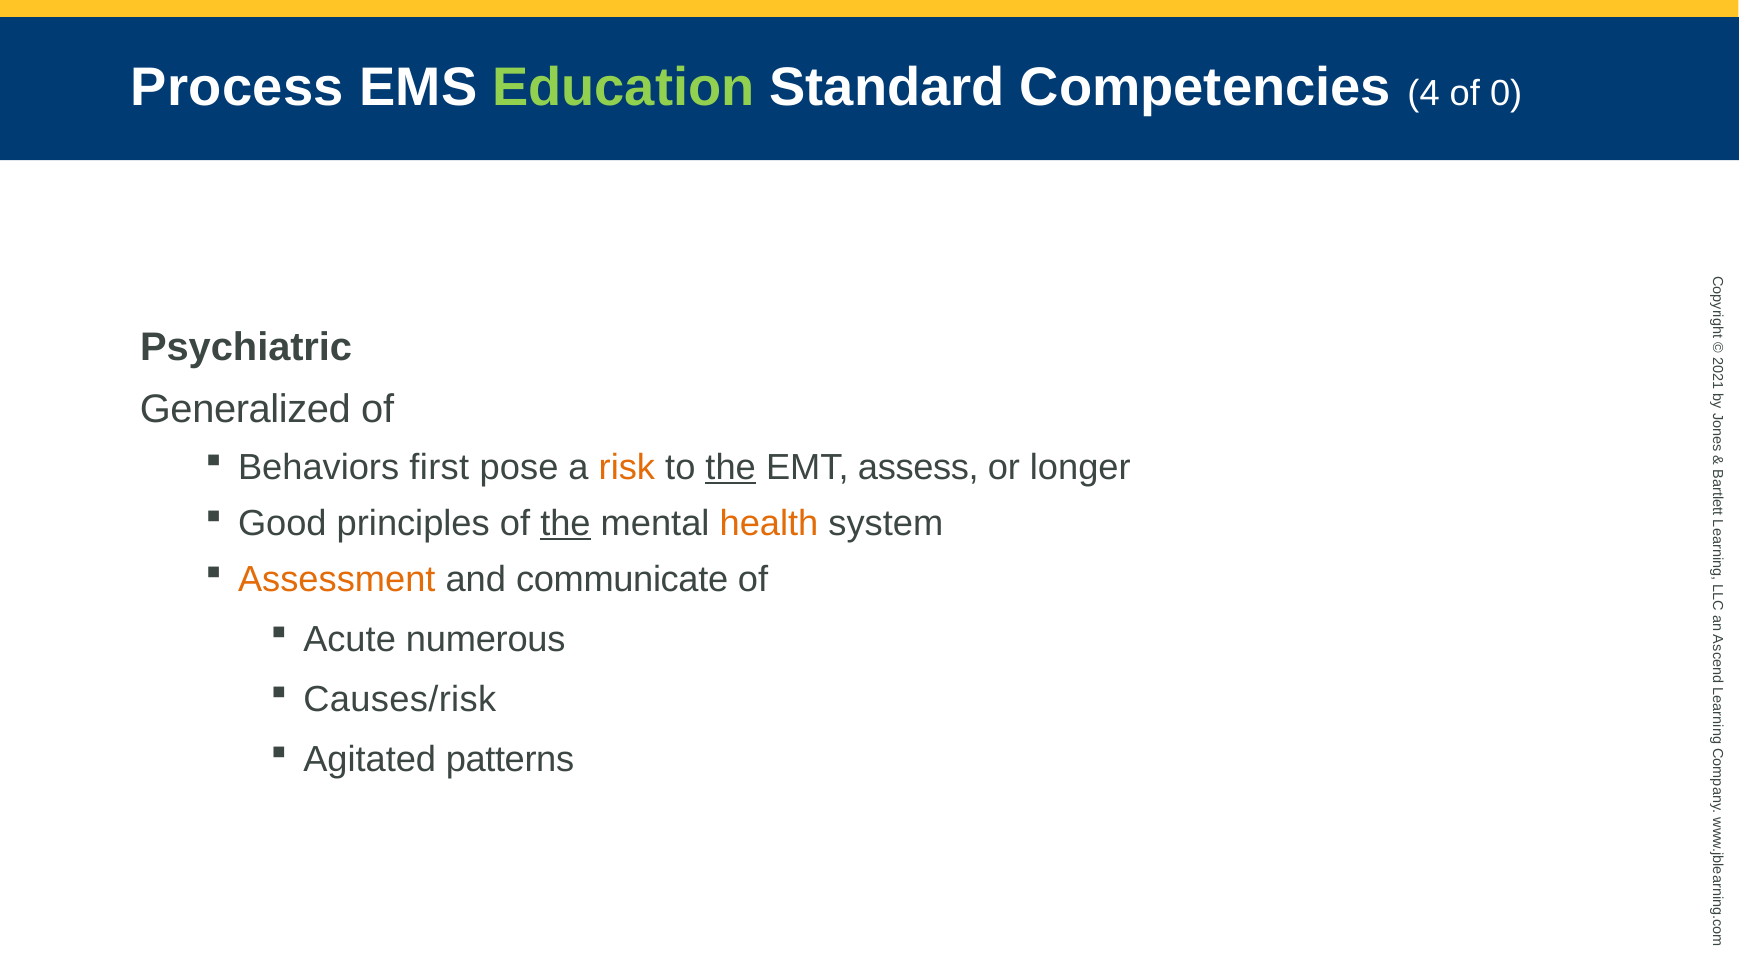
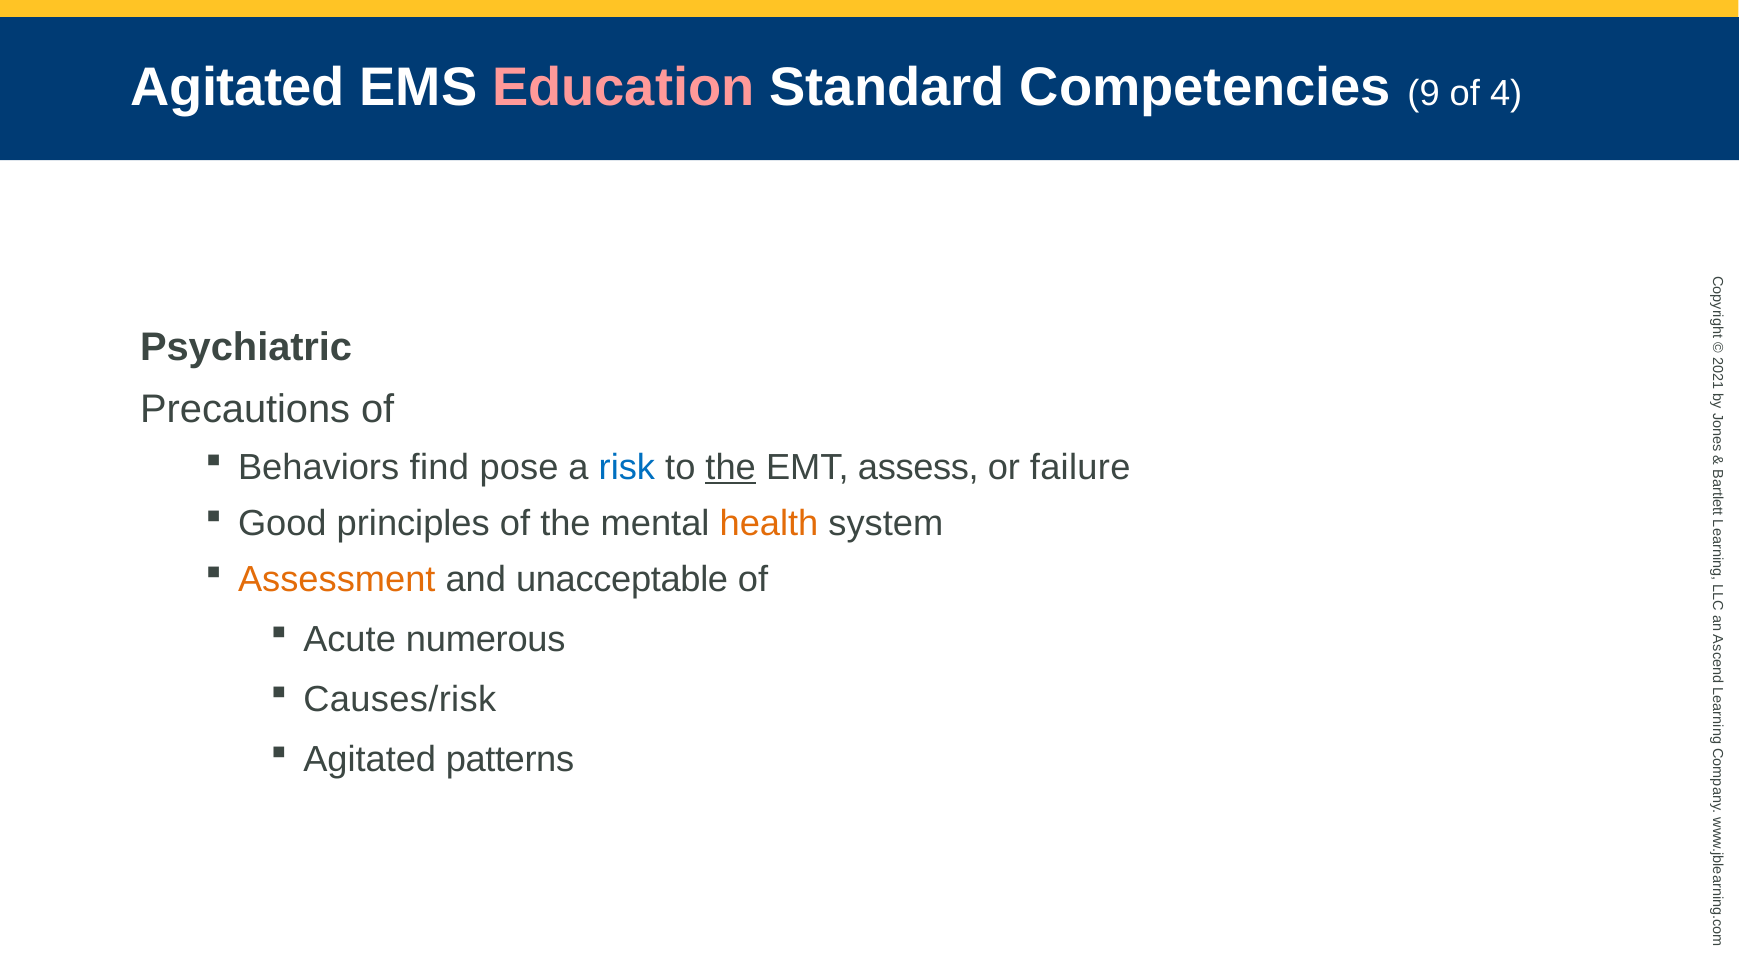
Process: Process -> Agitated (238, 87)
Education colour: light green -> pink (623, 87)
4: 4 -> 9 (1424, 93)
of 0: 0 -> 4 (1506, 93)
Generalized: Generalized -> Precautions (245, 409)
first: first -> find (439, 467)
risk colour: orange -> blue (627, 467)
longer: longer -> failure (1080, 467)
the underline: present -> none (565, 524)
communicate: communicate -> unacceptable (622, 580)
